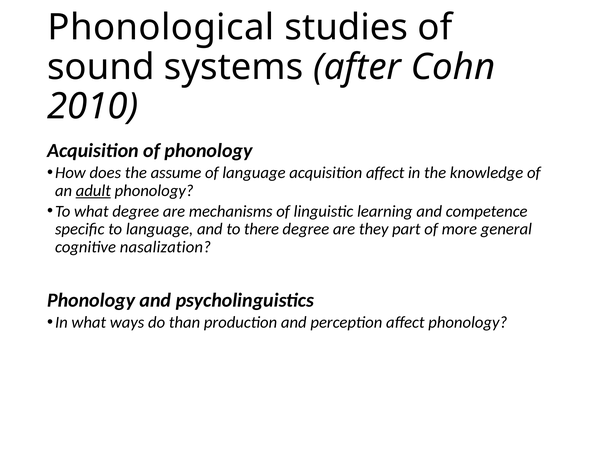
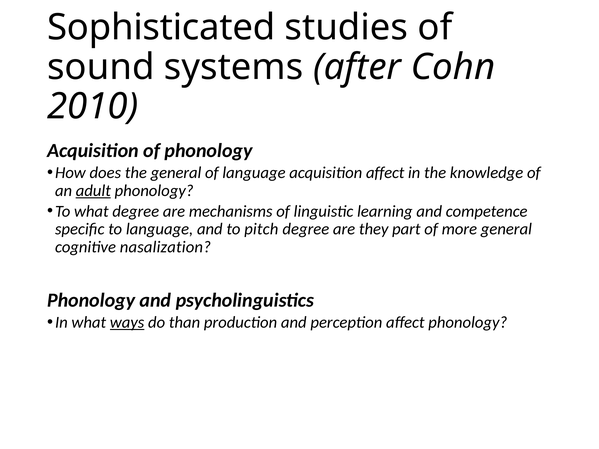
Phonological: Phonological -> Sophisticated (161, 28)
the assume: assume -> general (176, 173)
there: there -> pitch (261, 229)
ways underline: none -> present (127, 323)
